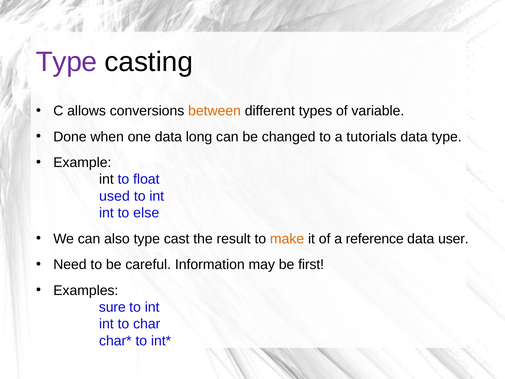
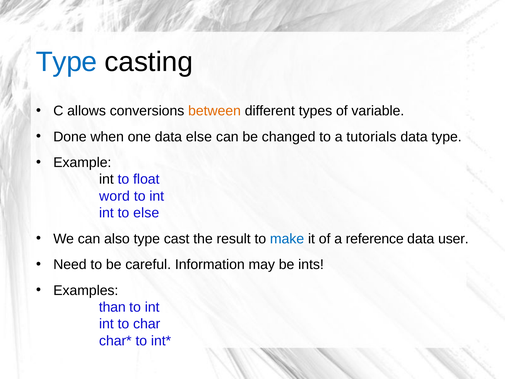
Type colour: purple -> blue (67, 62)
data long: long -> else (199, 137)
used: used -> word (114, 196)
make colour: orange -> blue (287, 239)
first: first -> ints (311, 264)
sure: sure -> than (112, 307)
